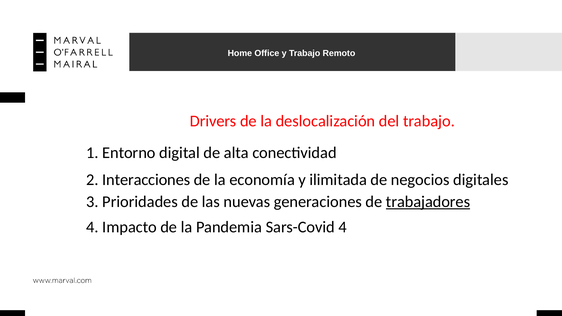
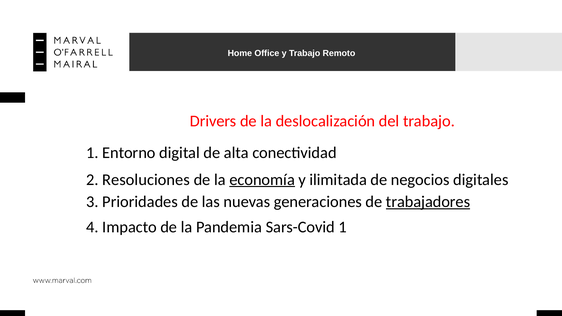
Interacciones: Interacciones -> Resoluciones (146, 180)
economía underline: none -> present (262, 180)
Sars-Covid 4: 4 -> 1 (343, 227)
